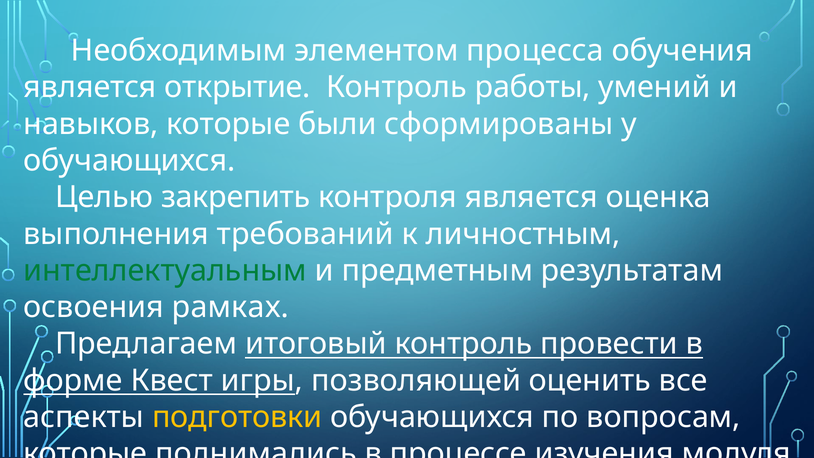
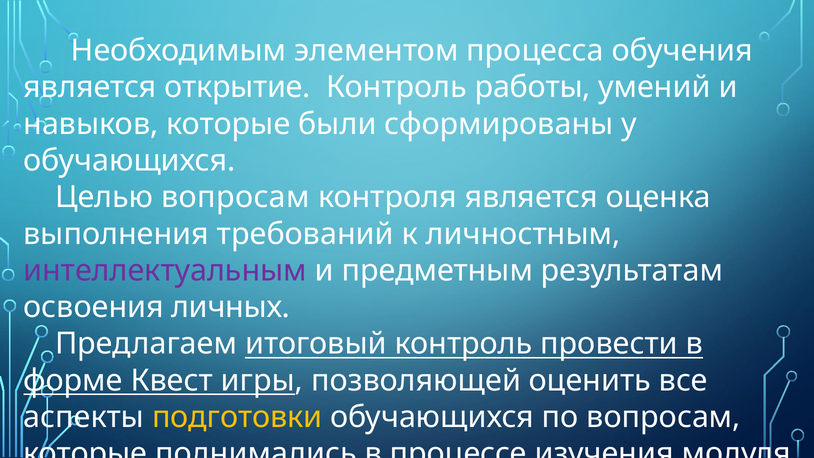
Целью закрепить: закрепить -> вопросам (236, 197)
интеллектуальным colour: green -> purple (165, 271)
рамках: рамках -> личных (231, 307)
